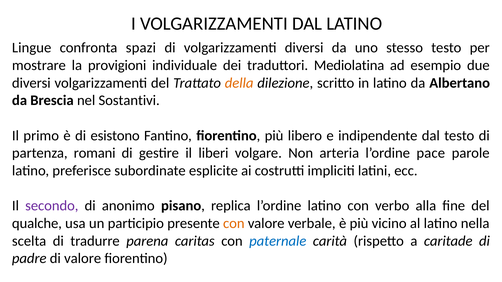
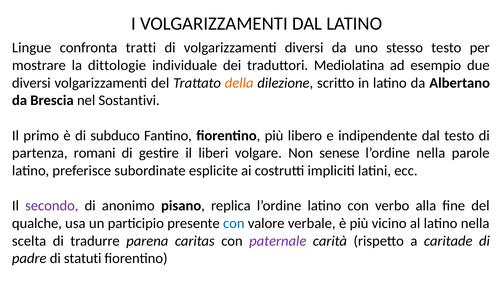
spazi: spazi -> tratti (141, 48)
provigioni: provigioni -> dittologie (117, 65)
esistono: esistono -> subduco (115, 136)
arteria: arteria -> senese (339, 153)
l’ordine pace: pace -> nella (431, 153)
con colour: orange -> blue (234, 224)
paternale colour: blue -> purple (278, 241)
di valore: valore -> statuti (83, 259)
